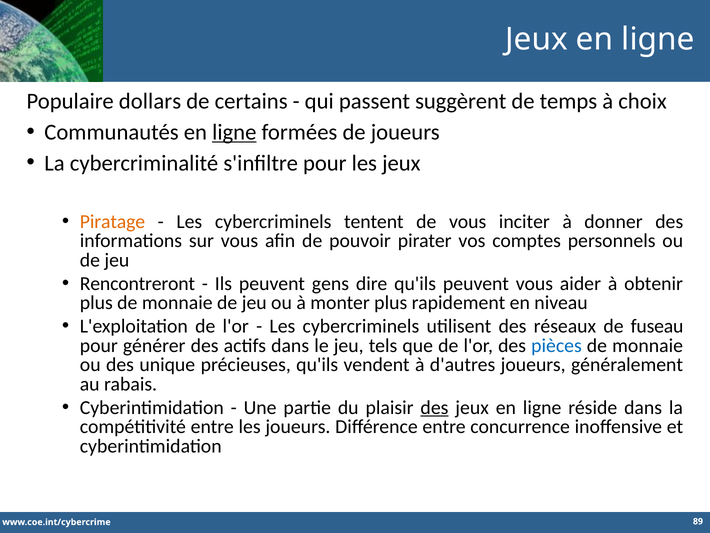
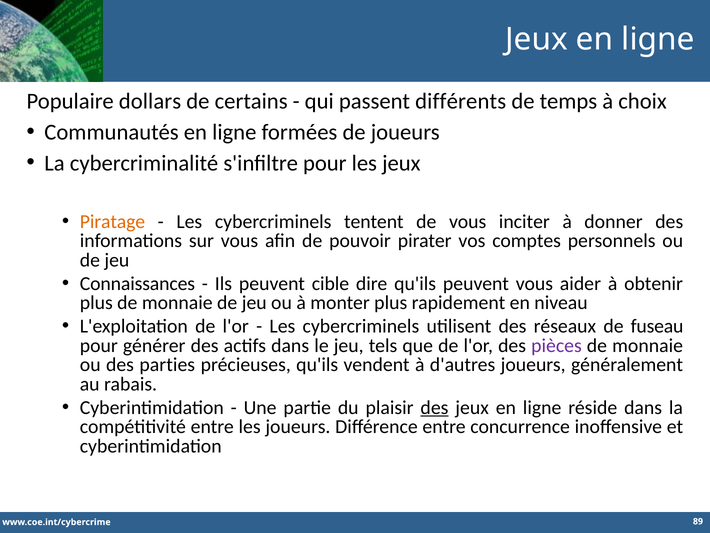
suggèrent: suggèrent -> différents (461, 101)
ligne underline: present -> none (234, 132)
Rencontreront: Rencontreront -> Connaissances (137, 283)
gens: gens -> cible (330, 283)
pièces colour: blue -> purple (556, 345)
unique: unique -> parties (167, 365)
